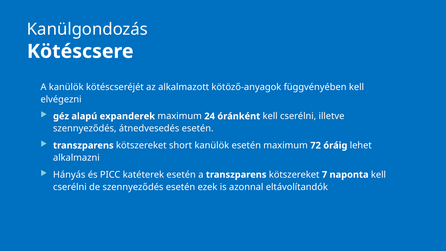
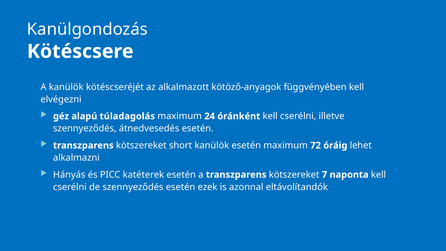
expanderek: expanderek -> túladagolás (127, 116)
